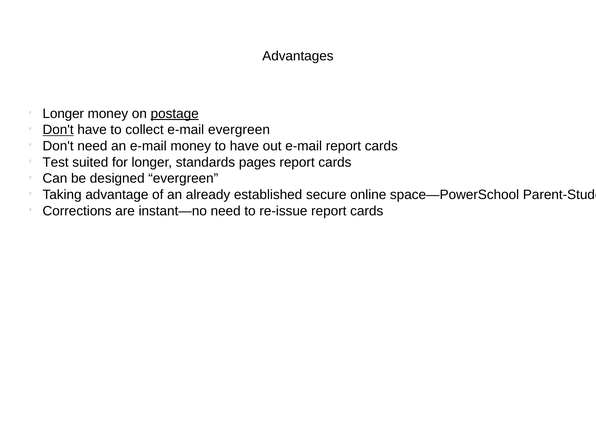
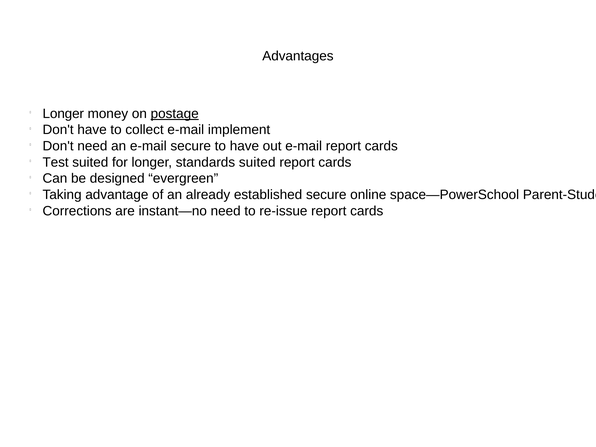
Don't underline: present -> none (58, 130)
e-mail evergreen: evergreen -> implement (239, 130)
e-mail money: money -> secure (191, 146)
standards pages: pages -> suited (257, 162)
